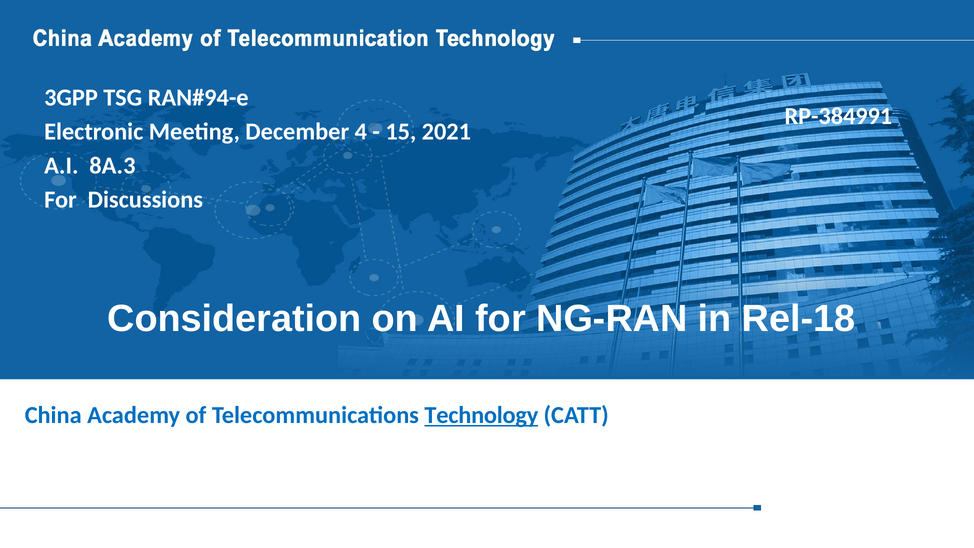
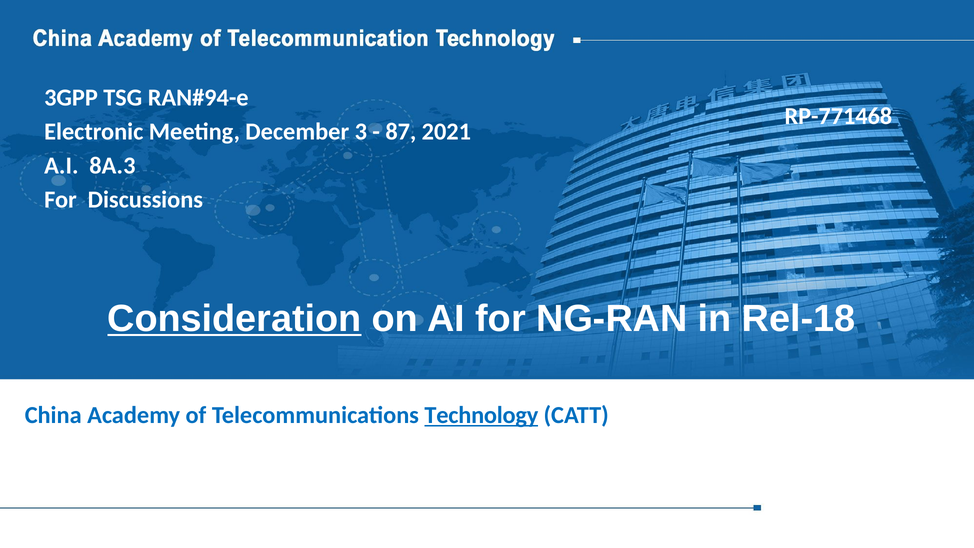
RP-384991: RP-384991 -> RP-771468 (838, 116)
4: 4 -> 3 (361, 132)
15: 15 -> 87 (401, 132)
Consideration underline: none -> present (234, 319)
